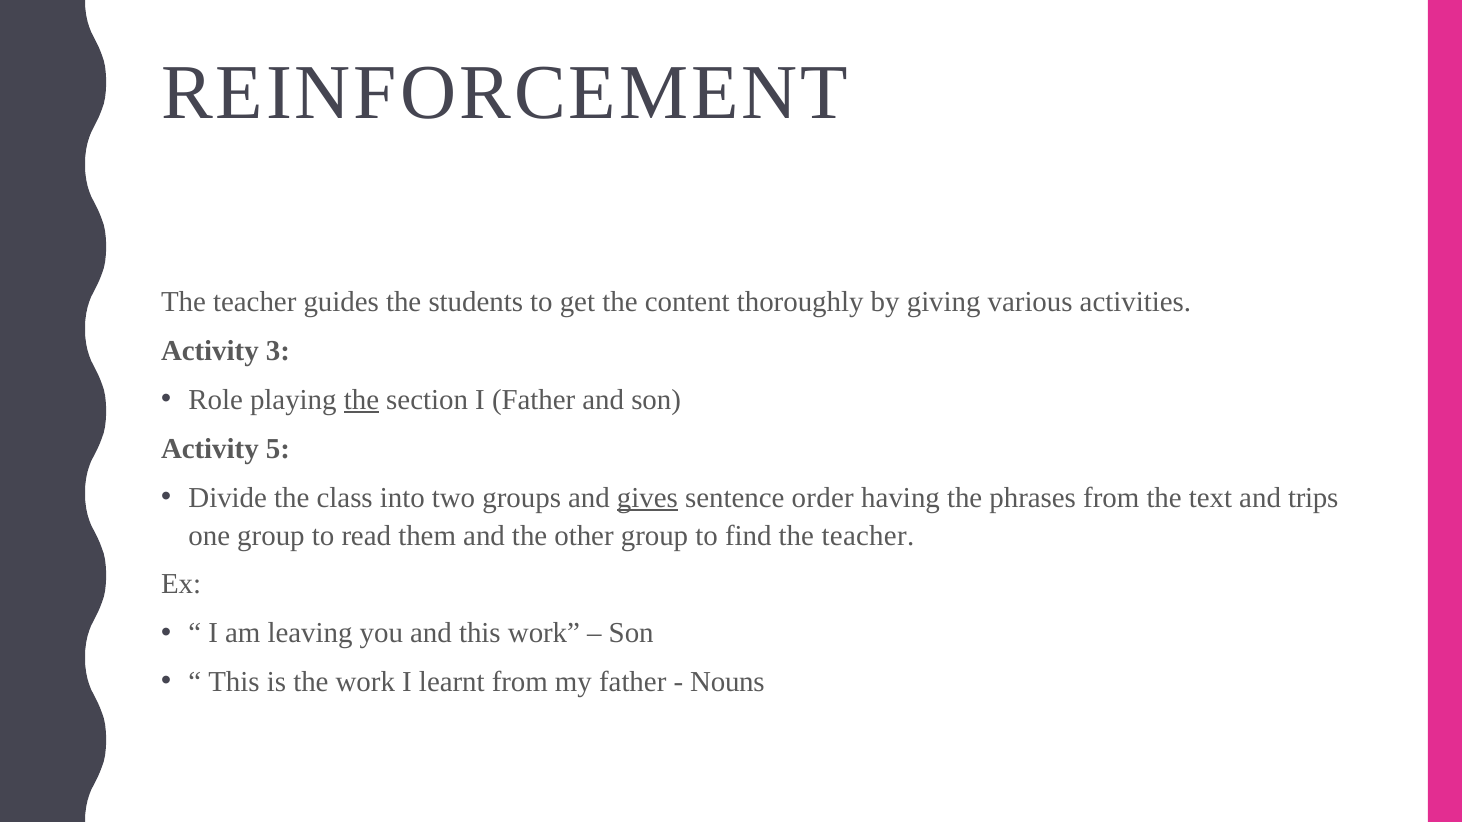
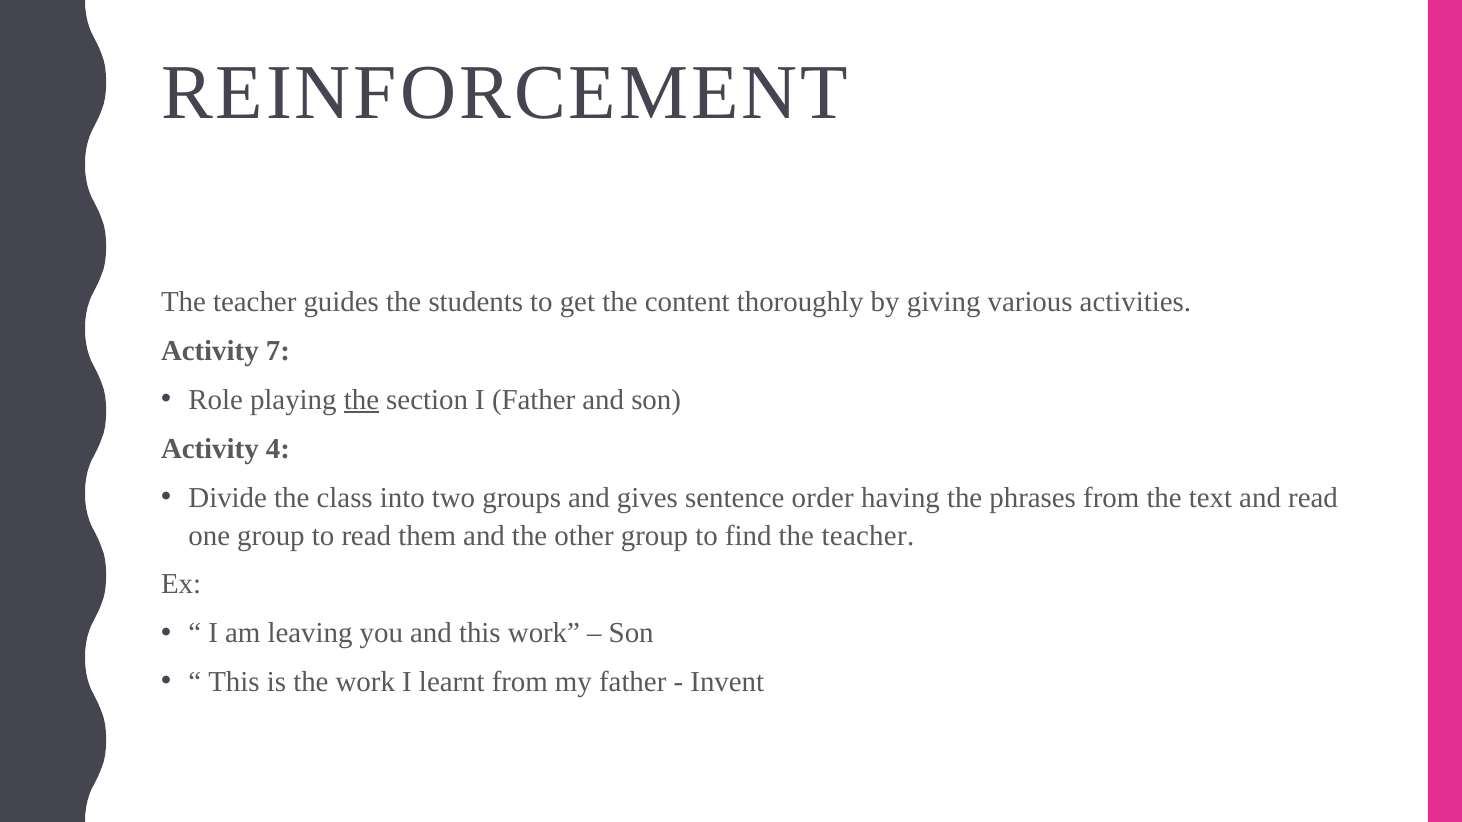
3: 3 -> 7 (278, 351)
5: 5 -> 4 (278, 449)
gives underline: present -> none (647, 498)
and trips: trips -> read (1313, 498)
Nouns: Nouns -> Invent (727, 682)
